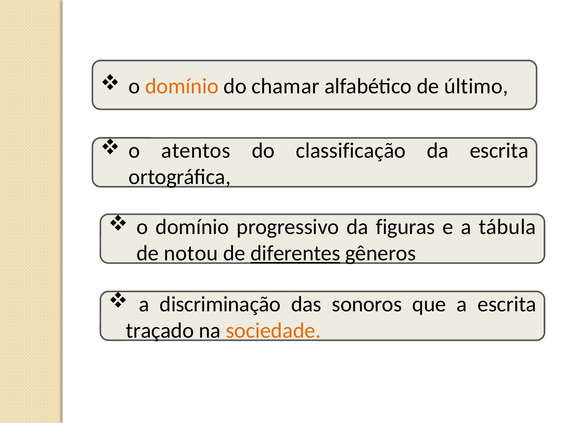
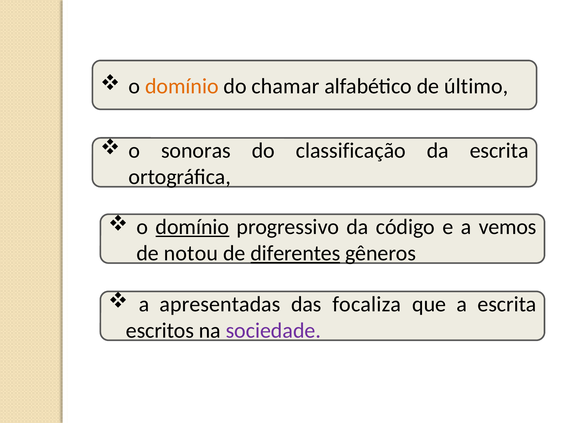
atentos: atentos -> sonoras (196, 151)
domínio underline: none -> present (192, 227)
figuras: figuras -> código (405, 227)
tábula: tábula -> vemos (508, 227)
discriminação: discriminação -> apresentadas (220, 304)
sonoros: sonoros -> focaliza (367, 304)
traçado: traçado -> escritos (160, 331)
sociedade colour: orange -> purple (273, 331)
